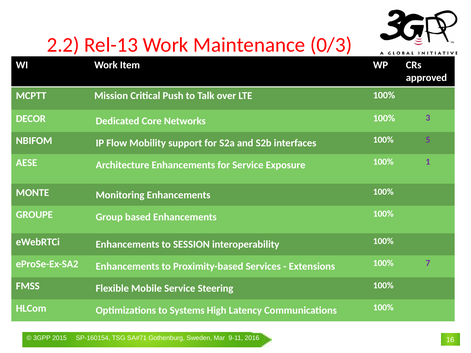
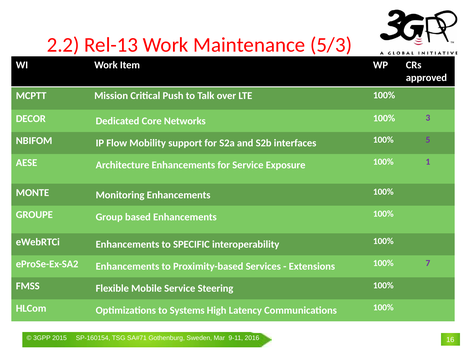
0/3: 0/3 -> 5/3 (331, 45)
SESSION: SESSION -> SPECIFIC (191, 245)
